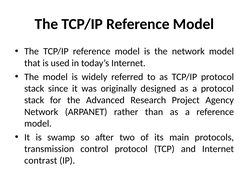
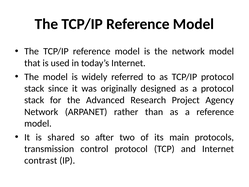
swamp: swamp -> shared (61, 137)
